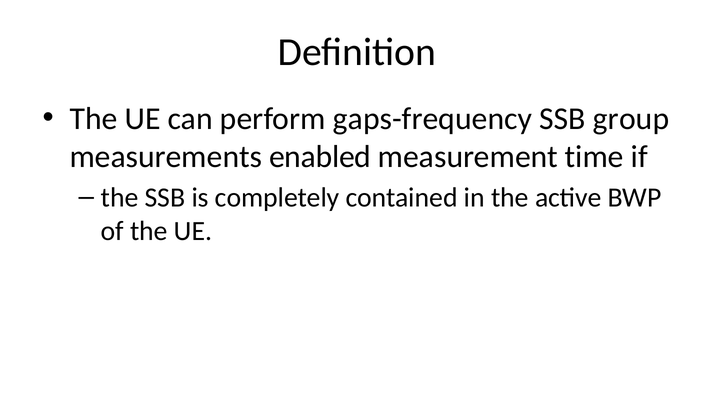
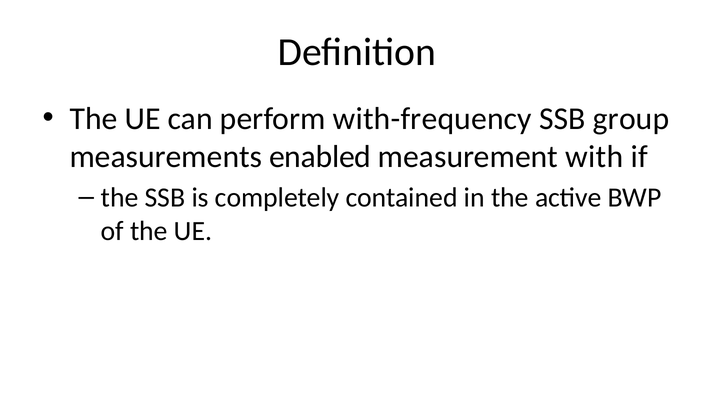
gaps-frequency: gaps-frequency -> with-frequency (432, 119)
time: time -> with (594, 157)
